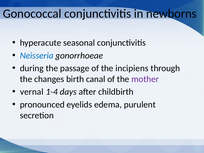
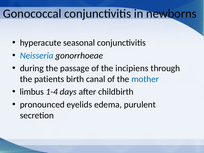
changes: changes -> patients (49, 79)
mother colour: purple -> blue (145, 79)
vernal: vernal -> limbus (32, 92)
